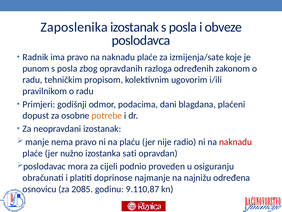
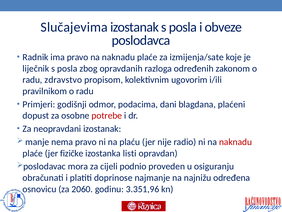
Zaposlenika: Zaposlenika -> Slučajevima (74, 27)
punom: punom -> liječnik (36, 68)
tehničkim: tehničkim -> zdravstvo (63, 80)
potrebe colour: orange -> red (107, 115)
nužno: nužno -> fizičke (72, 153)
sati: sati -> listi (130, 153)
2085: 2085 -> 2060 (82, 189)
9.110,87: 9.110,87 -> 3.351,96 (143, 189)
